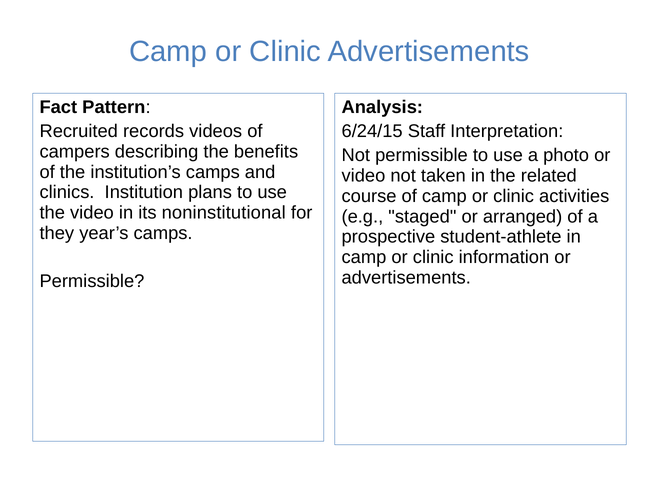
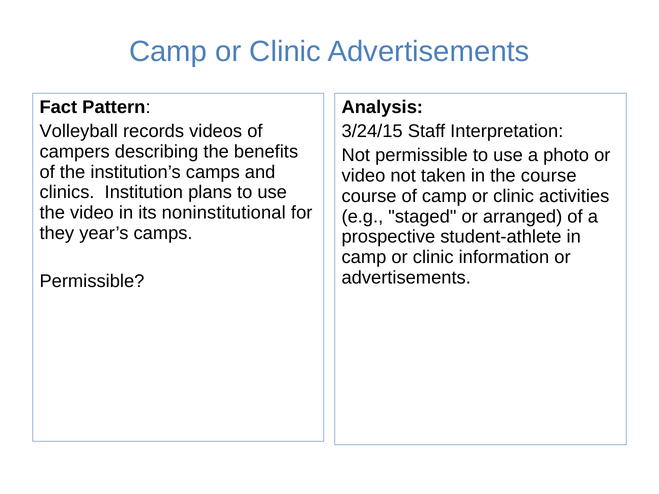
Recruited: Recruited -> Volleyball (79, 131)
6/24/15: 6/24/15 -> 3/24/15 (372, 131)
the related: related -> course (549, 176)
